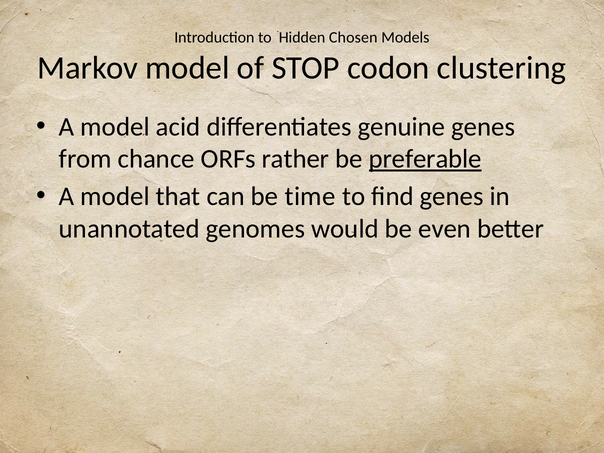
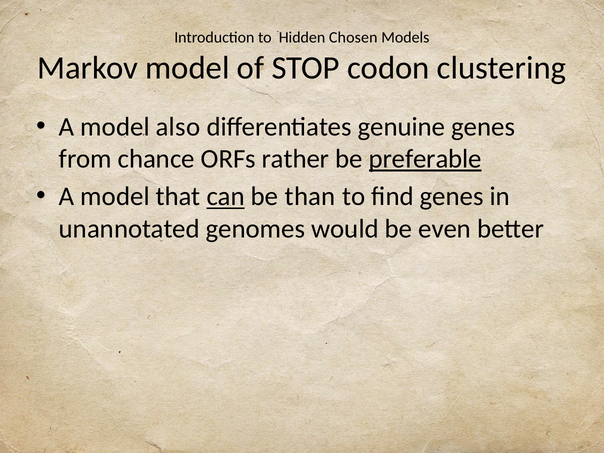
acid: acid -> also (178, 127)
can underline: none -> present (226, 197)
time: time -> than (310, 197)
